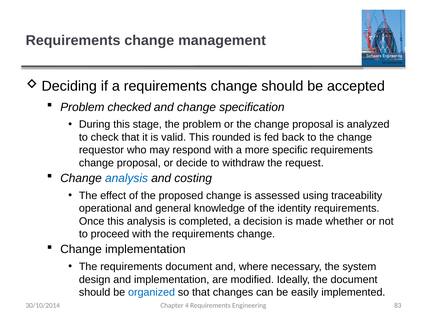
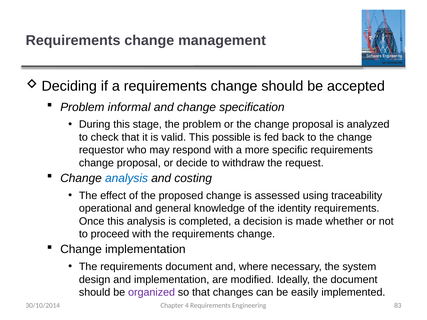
checked: checked -> informal (129, 107)
rounded: rounded -> possible (231, 137)
organized colour: blue -> purple (152, 293)
